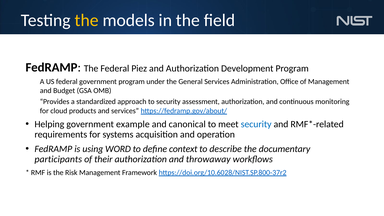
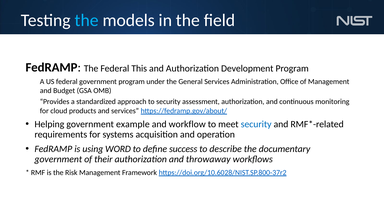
the colour: yellow -> light blue (87, 20)
Piez: Piez -> This (139, 68)
canonical: canonical -> workflow (187, 124)
context: context -> success (183, 149)
participants: participants -> government (58, 159)
